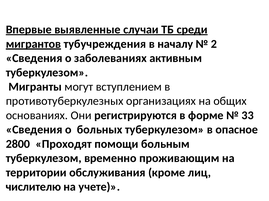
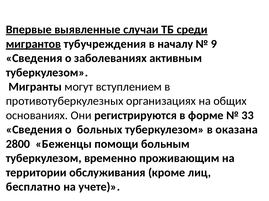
2: 2 -> 9 (214, 44)
опасное: опасное -> оказана (237, 130)
Проходят: Проходят -> Беженцы (64, 144)
числителю: числителю -> бесплатно (33, 188)
